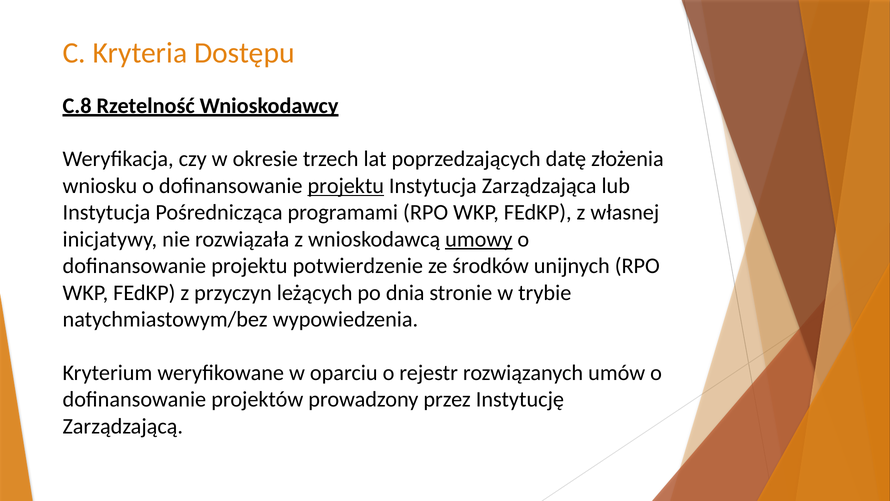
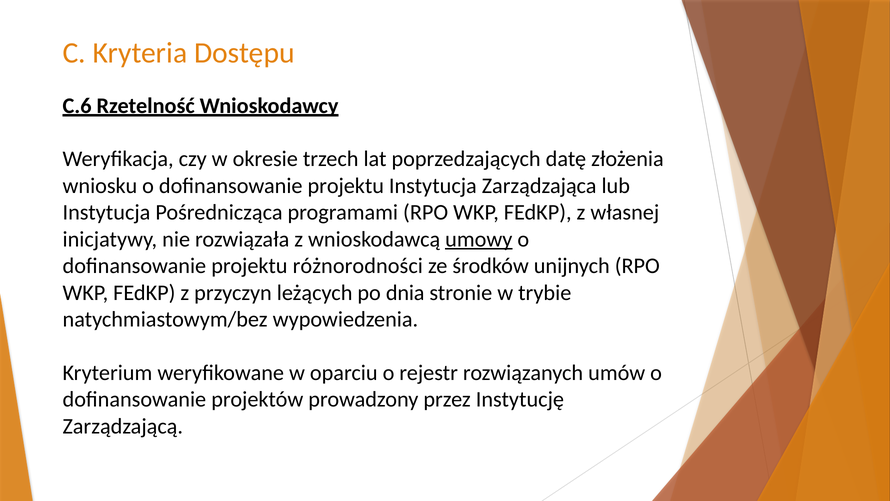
C.8: C.8 -> C.6 (77, 106)
projektu underline: present -> none (346, 186)
potwierdzenie: potwierdzenie -> różnorodności (358, 266)
